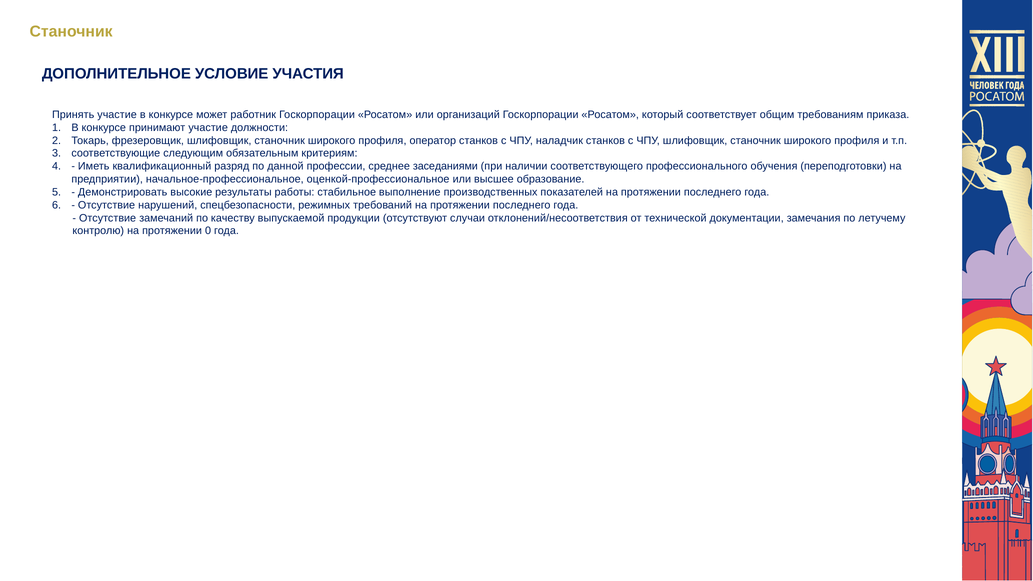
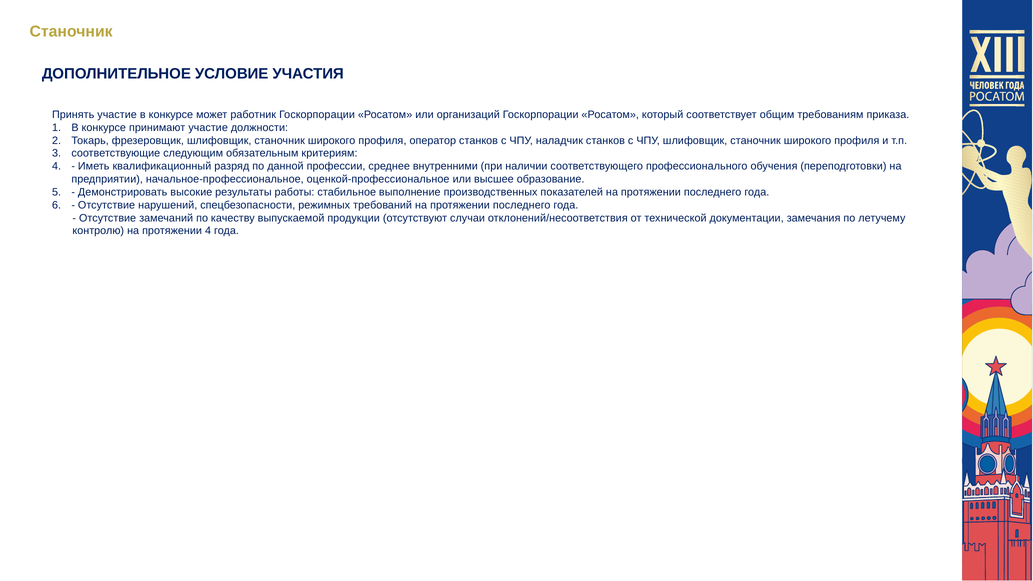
заседаниями: заседаниями -> внутренними (445, 166)
протяжении 0: 0 -> 4 (208, 231)
